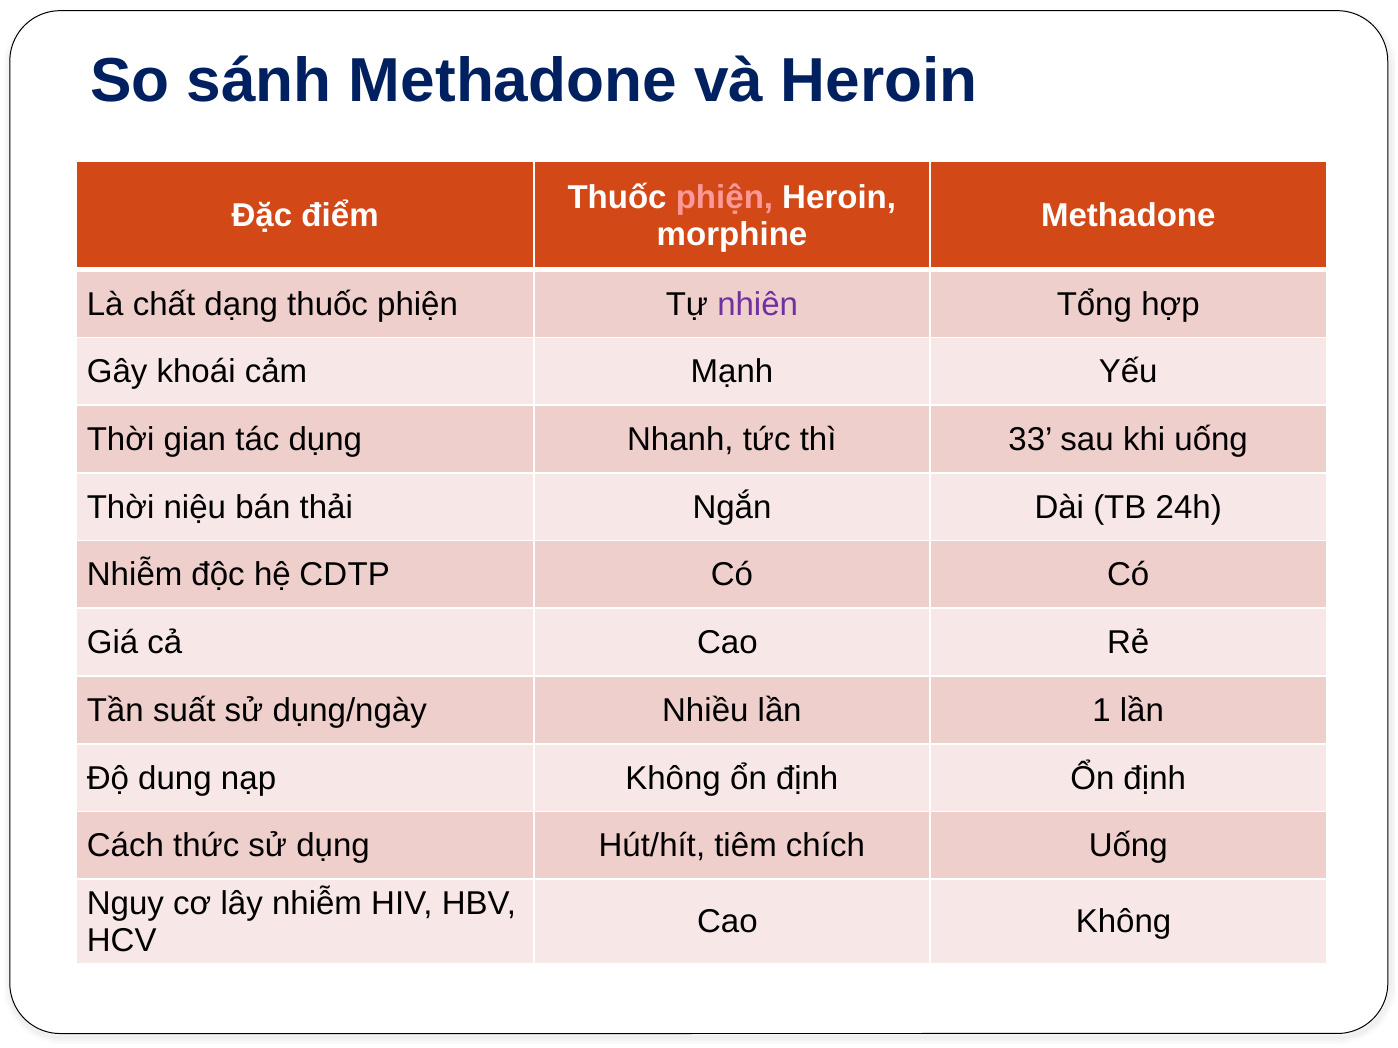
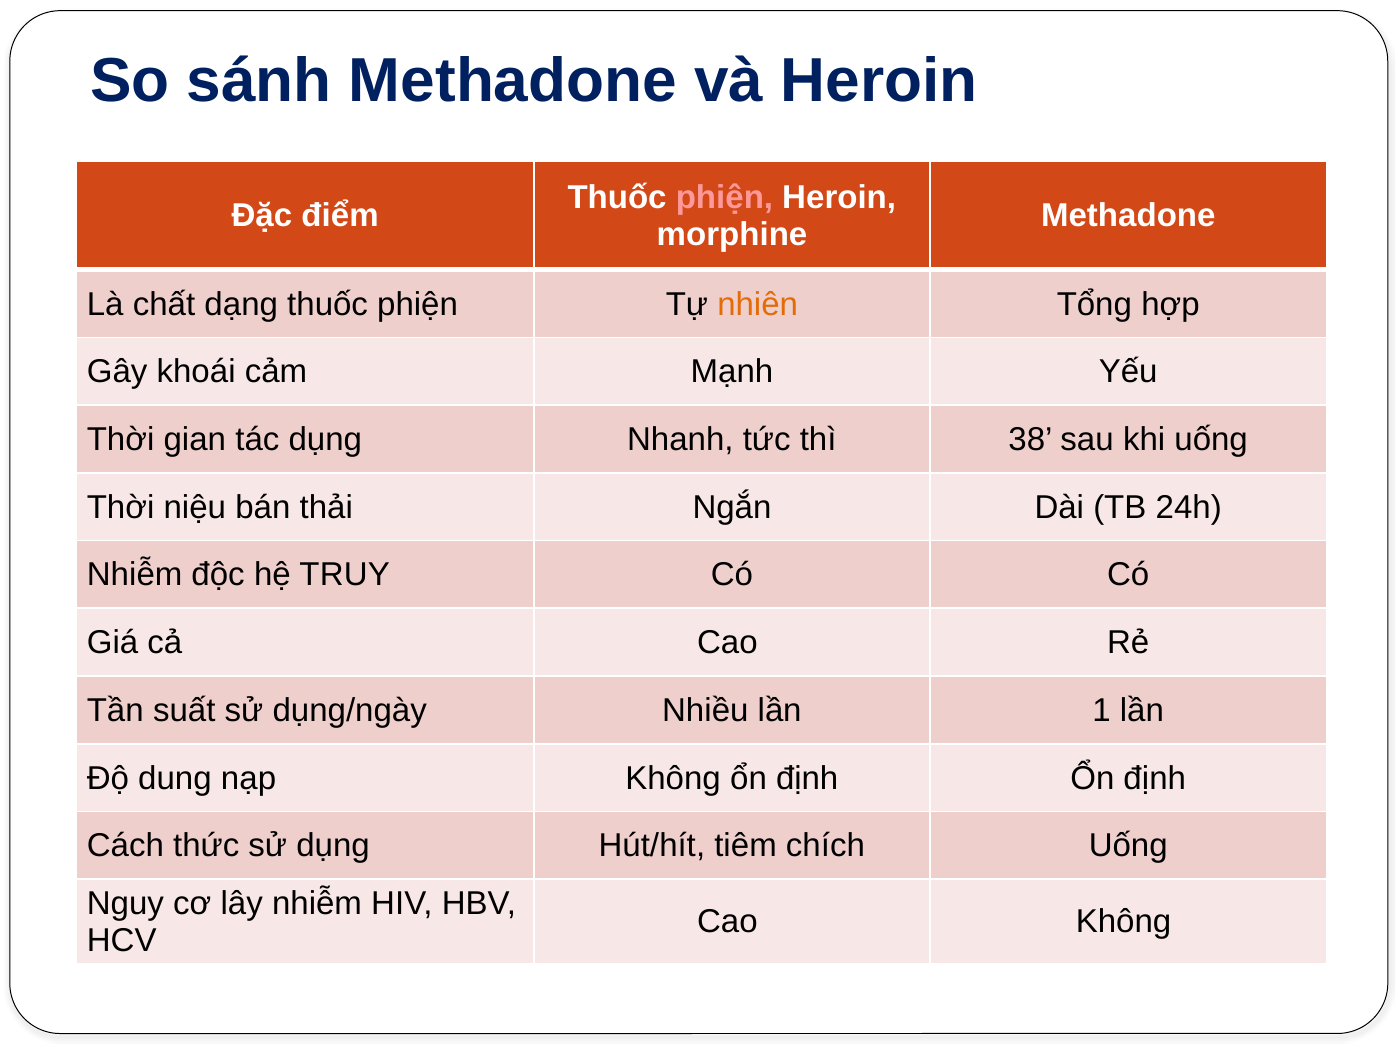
nhiên colour: purple -> orange (758, 304)
33: 33 -> 38 (1030, 440)
CDTP: CDTP -> TRUY (345, 575)
